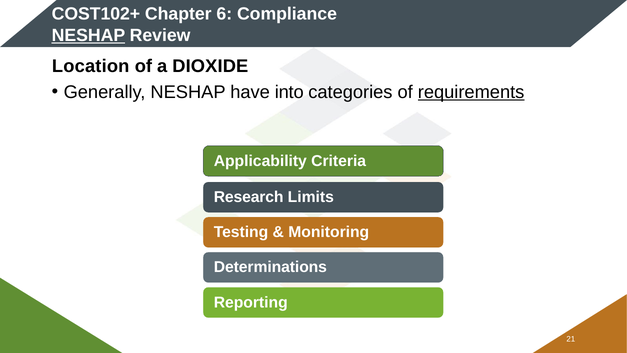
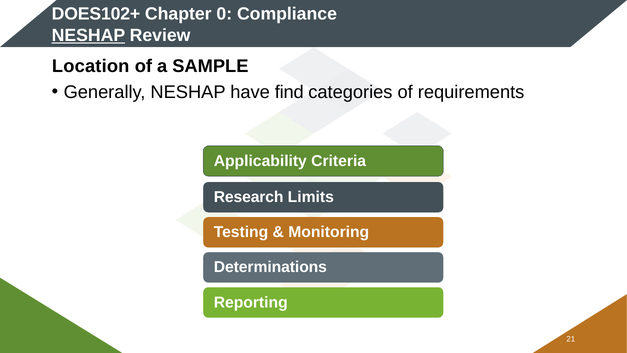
COST102+: COST102+ -> DOES102+ (96, 14)
6: 6 -> 0 (224, 14)
DIOXIDE: DIOXIDE -> SAMPLE (210, 66)
into: into -> find (289, 92)
requirements underline: present -> none (471, 92)
